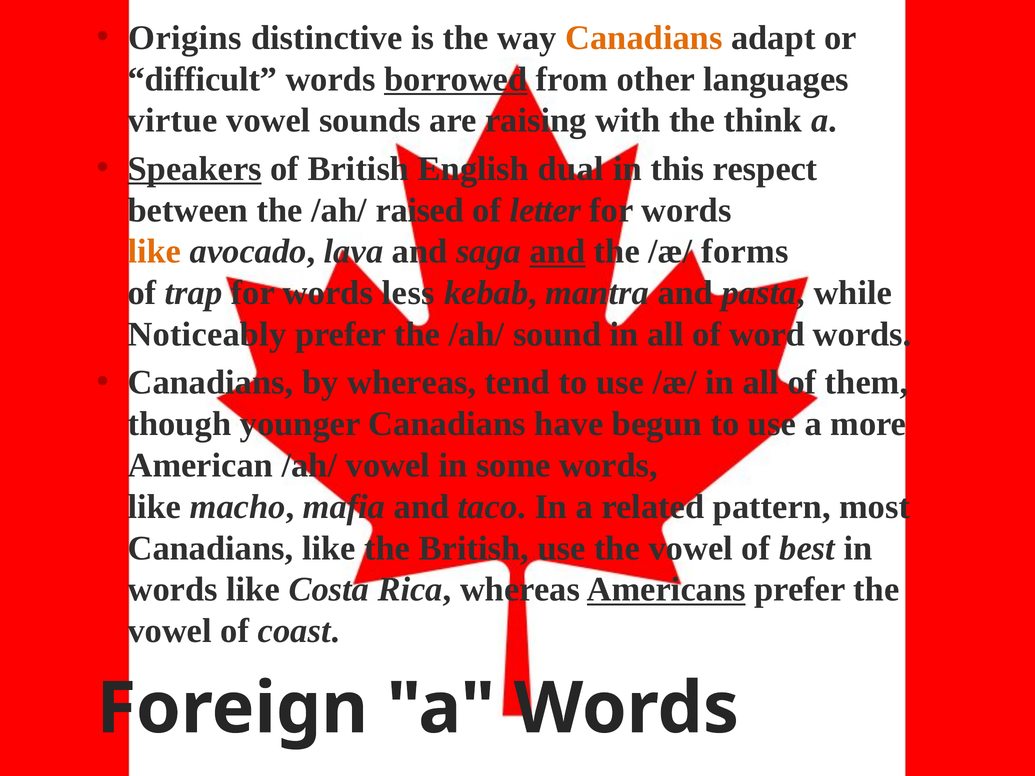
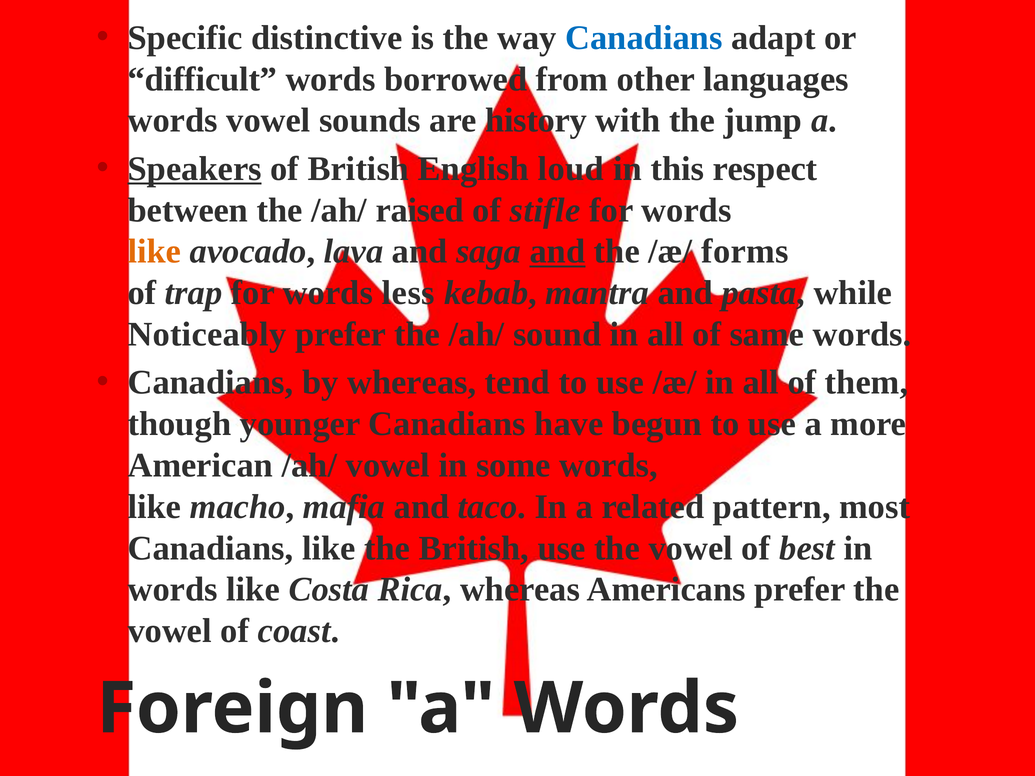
Origins: Origins -> Specific (185, 38)
Canadians colour: orange -> blue (644, 38)
borrowed underline: present -> none (456, 79)
virtue: virtue -> words (173, 121)
raising: raising -> history (536, 121)
think: think -> jump (763, 121)
dual: dual -> loud (571, 169)
letter: letter -> stifle (545, 210)
word: word -> same (767, 334)
Americans underline: present -> none (666, 590)
